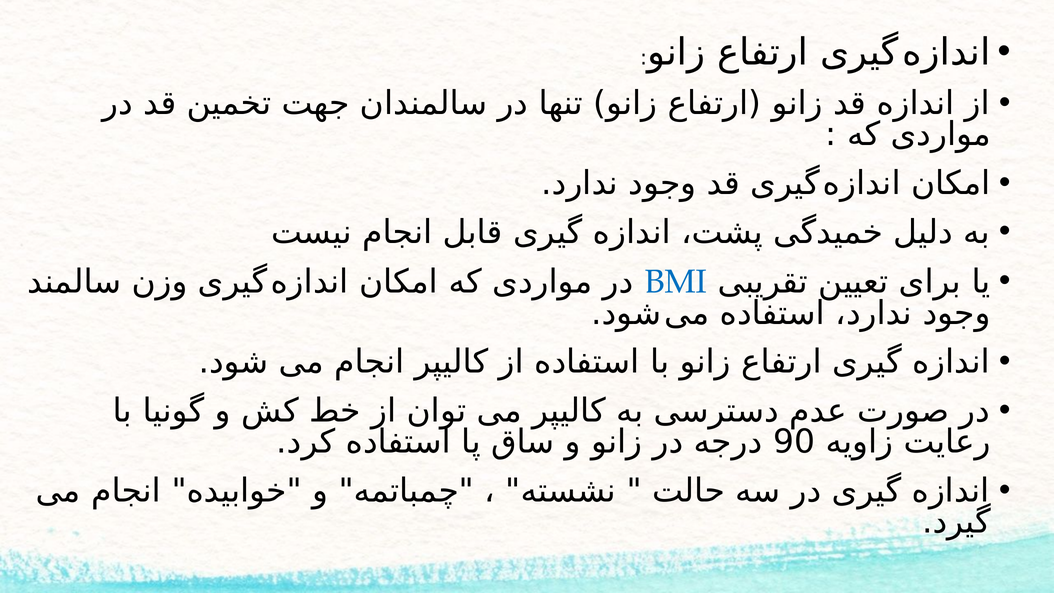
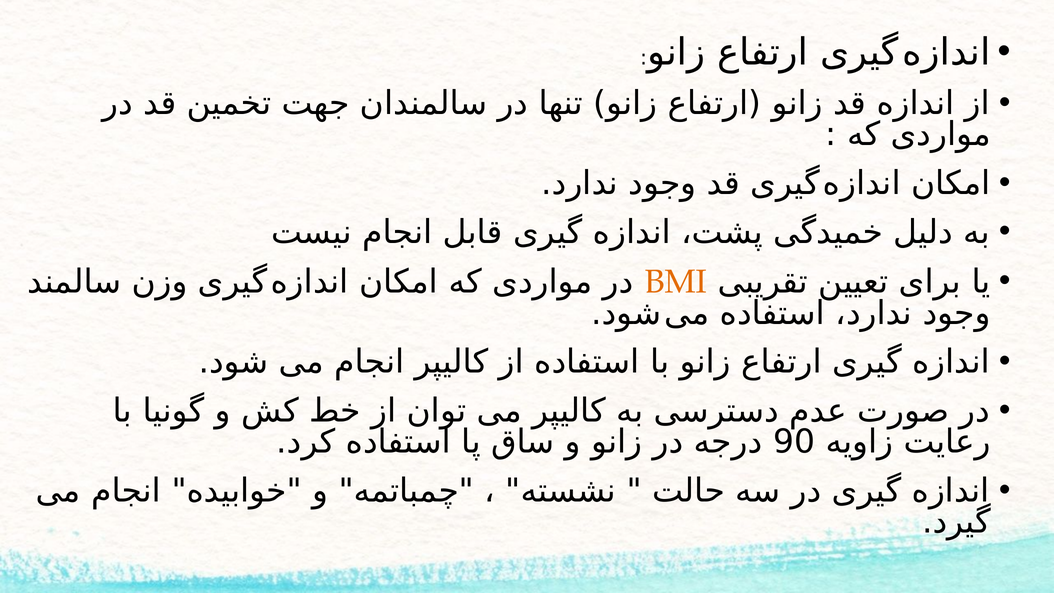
BMI colour: blue -> orange (676, 282)
